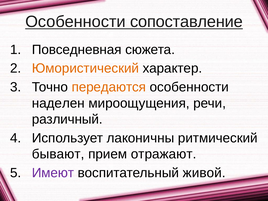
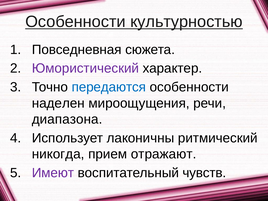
сопоставление: сопоставление -> культурностью (186, 22)
Юмористический colour: orange -> purple (85, 68)
передаются colour: orange -> blue (109, 87)
различный: различный -> диапазона (67, 119)
бывают: бывают -> никогда (58, 154)
живой: живой -> чувств (204, 173)
